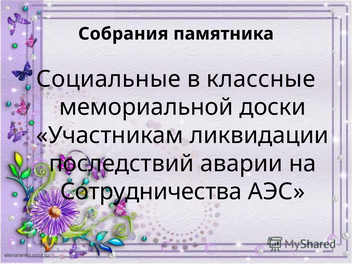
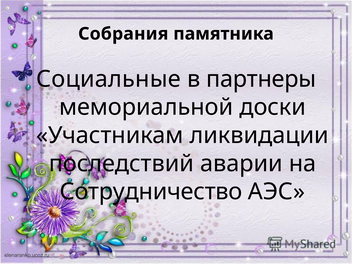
классные: классные -> партнеры (261, 79)
Сотрудничества: Сотрудничества -> Сотрудничество (151, 192)
